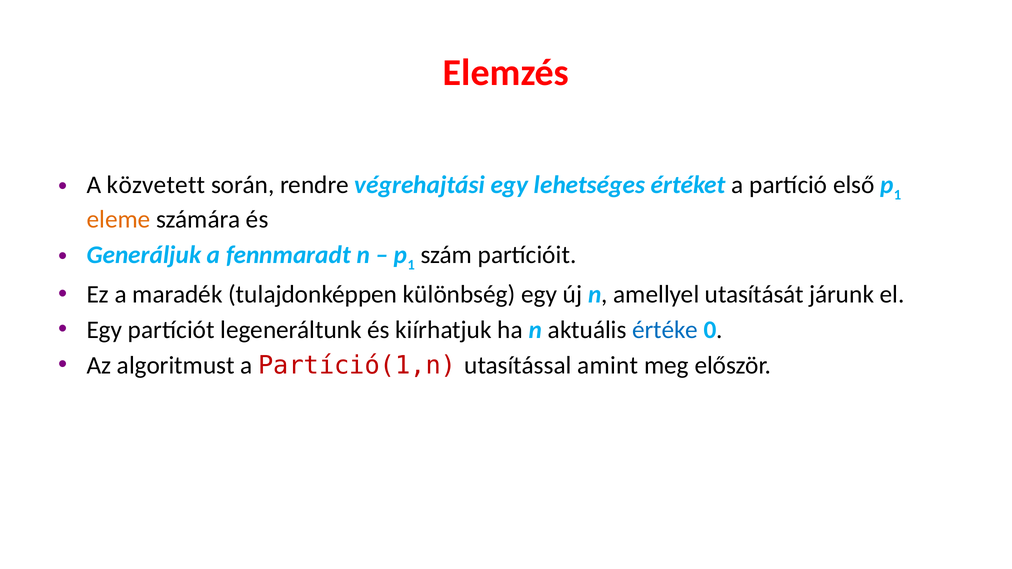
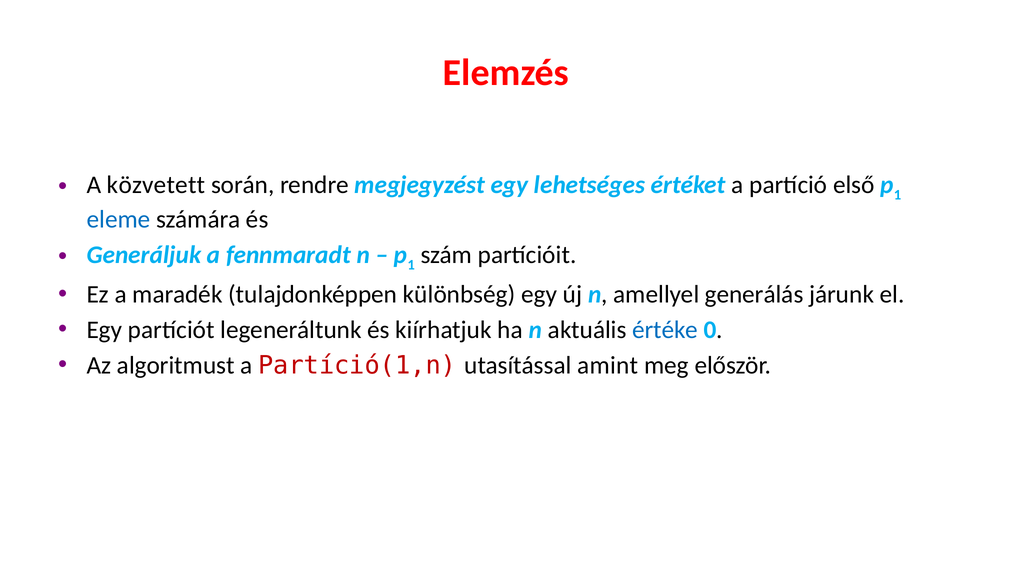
végrehajtási: végrehajtási -> megjegyzést (420, 185)
eleme colour: orange -> blue (118, 220)
utasítását: utasítását -> generálás (754, 295)
